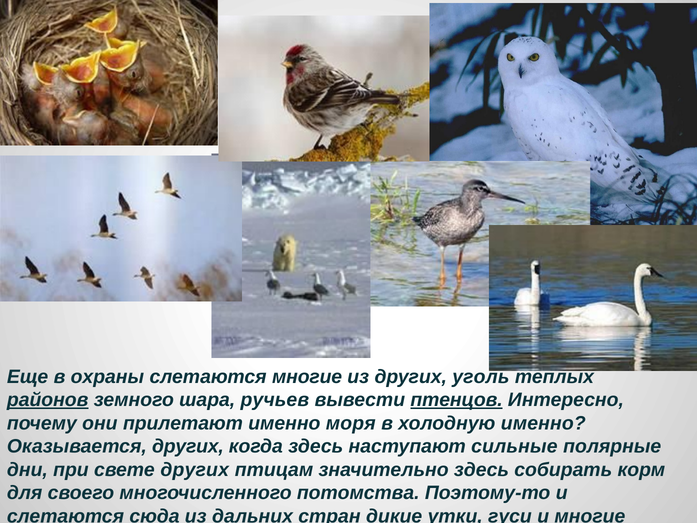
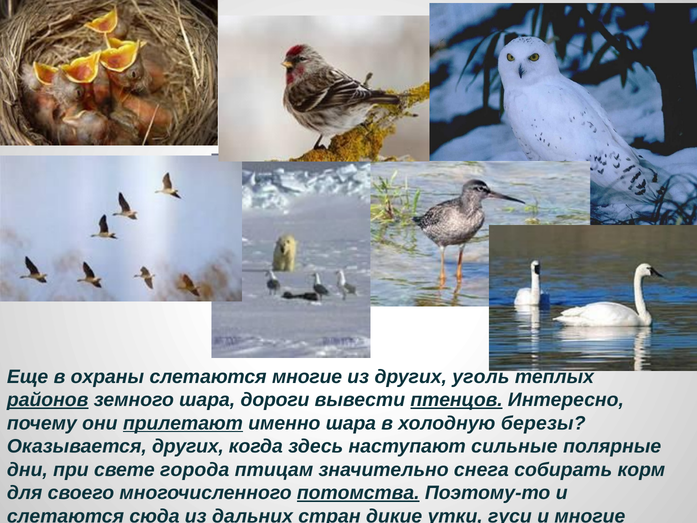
ручьев: ручьев -> дороги (275, 400)
прилетают underline: none -> present (183, 423)
именно моря: моря -> шара (351, 423)
холодную именно: именно -> березы (543, 423)
свете других: других -> города (195, 469)
значительно здесь: здесь -> снега (481, 469)
потомства underline: none -> present (358, 493)
